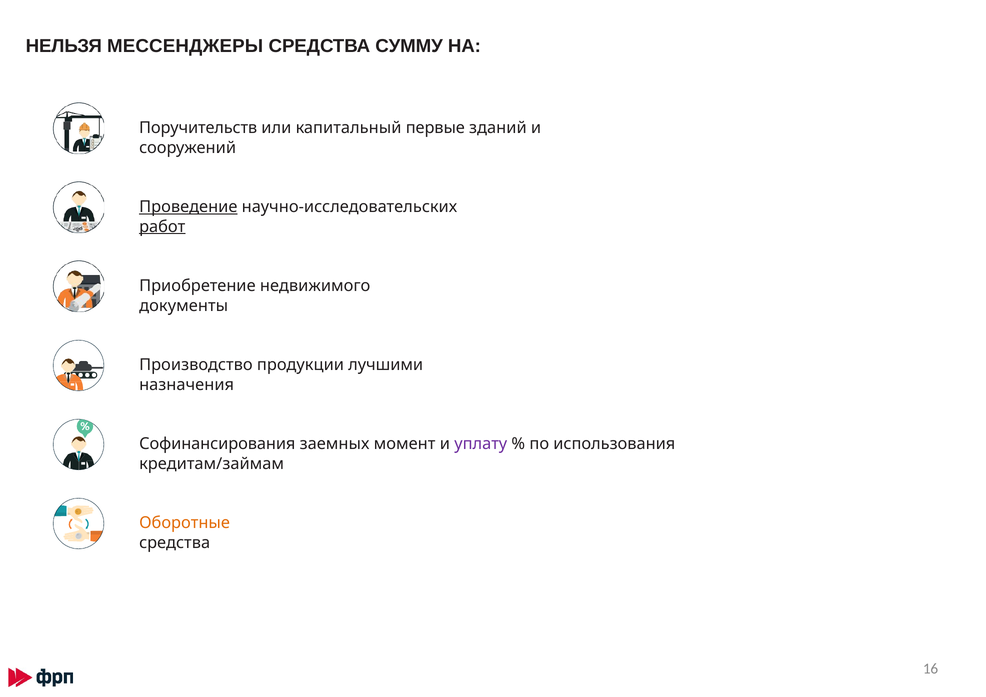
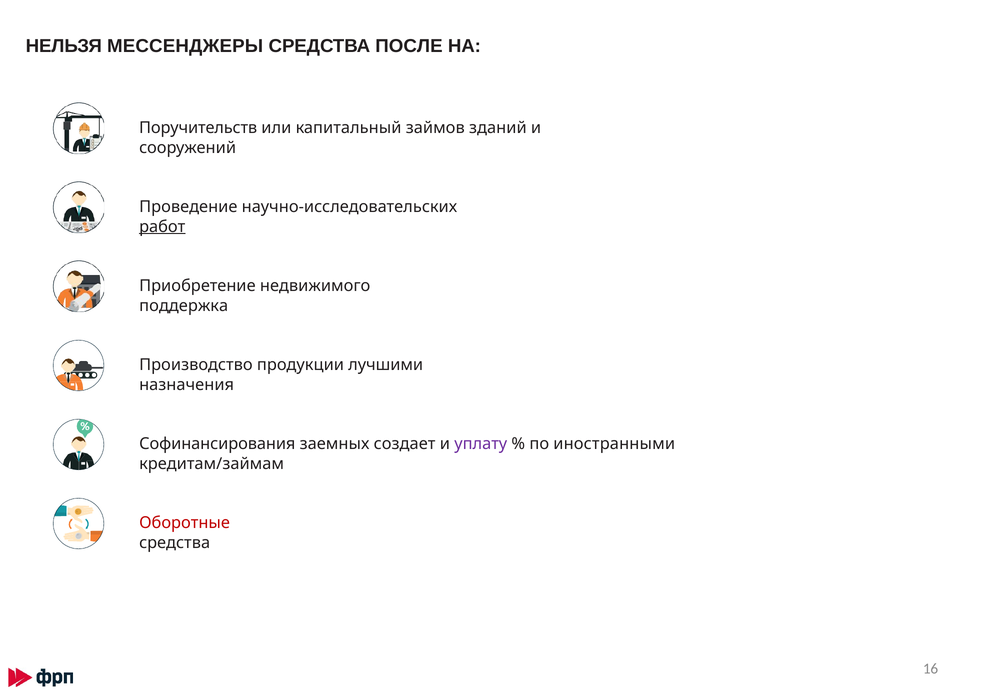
СУММУ: СУММУ -> ПОСЛЕ (409, 46)
первые: первые -> займов (435, 128)
Проведение underline: present -> none (188, 207)
документы: документы -> поддержка (184, 306)
момент: момент -> создает (405, 444)
использования: использования -> иностранными (614, 444)
Оборотные colour: orange -> red (185, 523)
